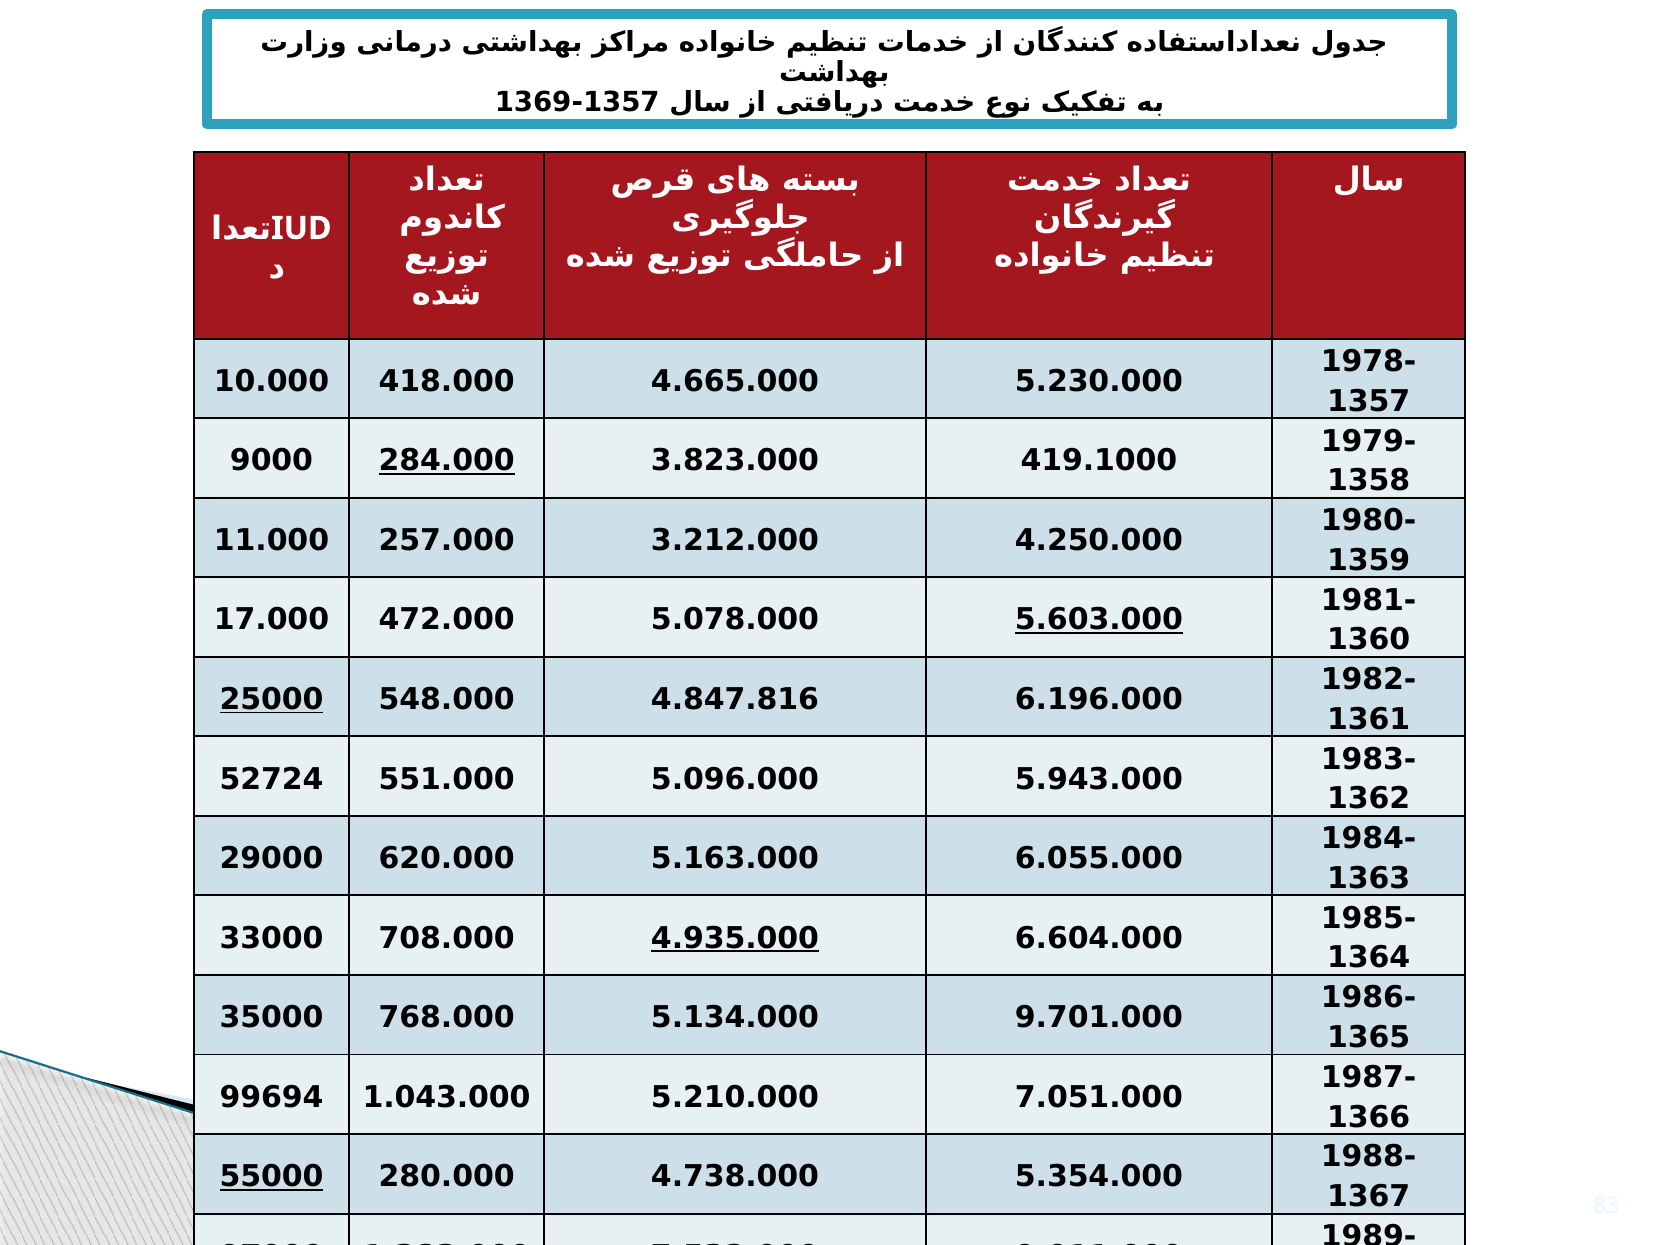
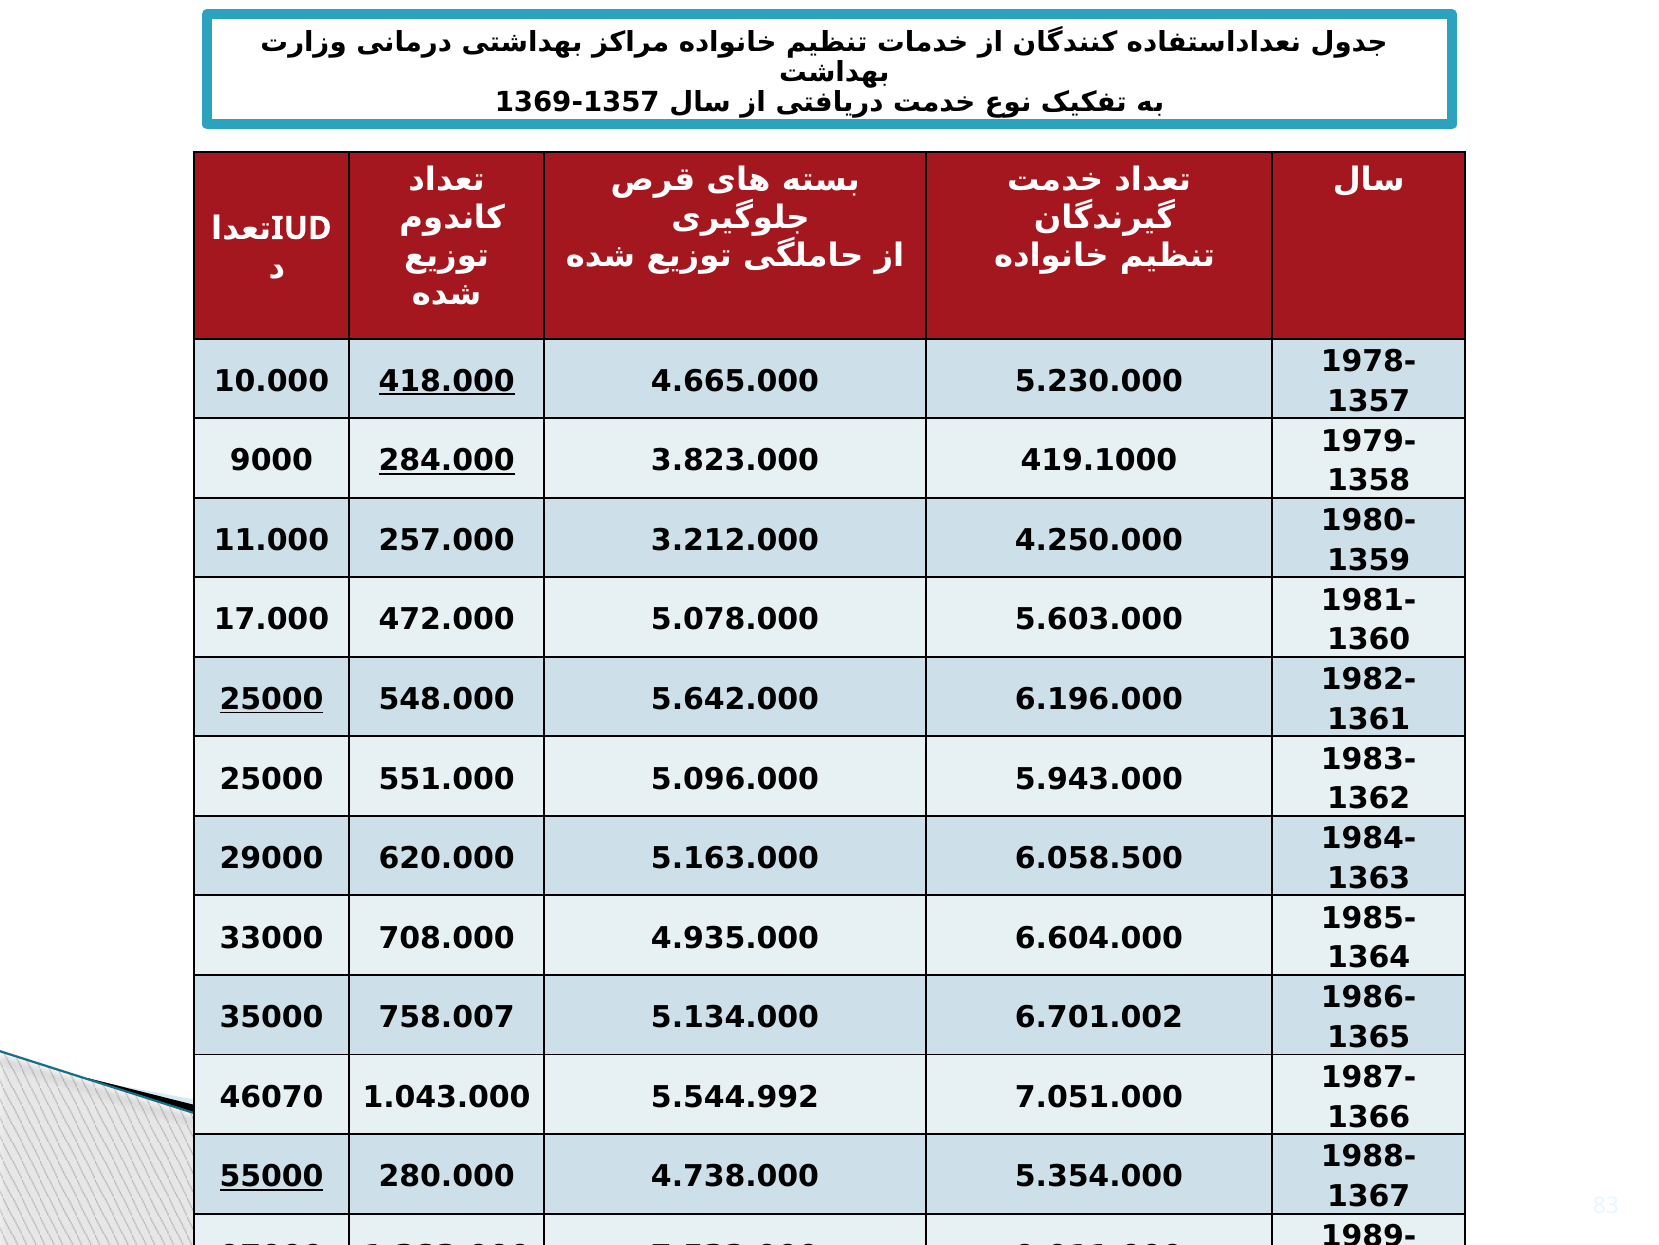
418.000 underline: none -> present (447, 381)
5.603.000 underline: present -> none (1099, 620)
4.847.816: 4.847.816 -> 5.642.000 (735, 699)
52724: 52724 -> 25000 (272, 779)
6.055.000: 6.055.000 -> 6.058.500 (1099, 858)
4.935.000 underline: present -> none (735, 938)
768.000: 768.000 -> 758.007 (447, 1017)
9.701.000: 9.701.000 -> 6.701.002 (1099, 1017)
99694: 99694 -> 46070 (272, 1097)
5.210.000: 5.210.000 -> 5.544.992 (735, 1097)
